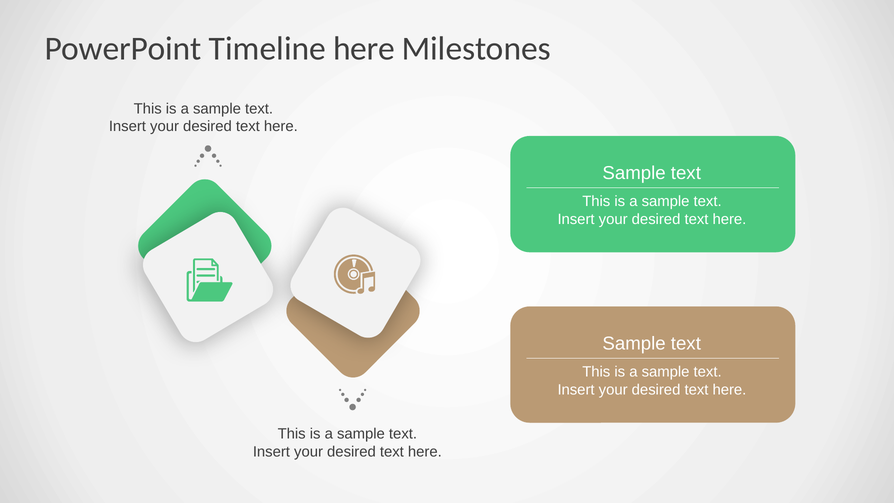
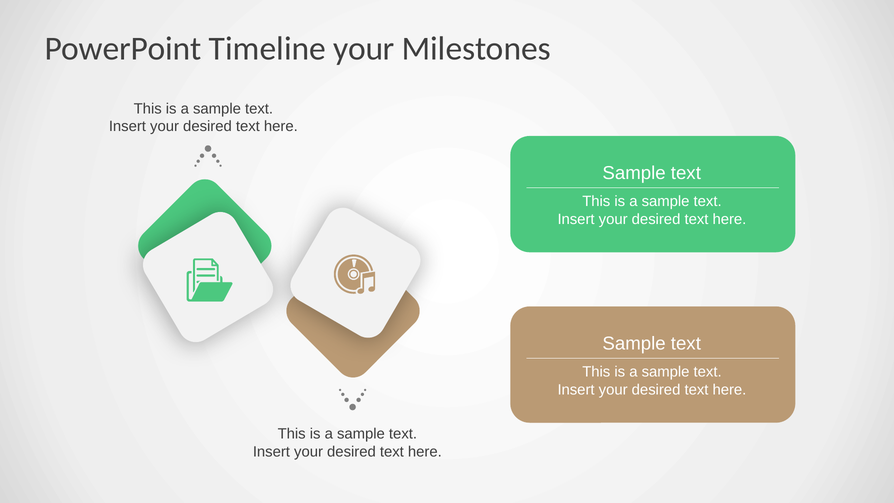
Timeline here: here -> your (364, 49)
